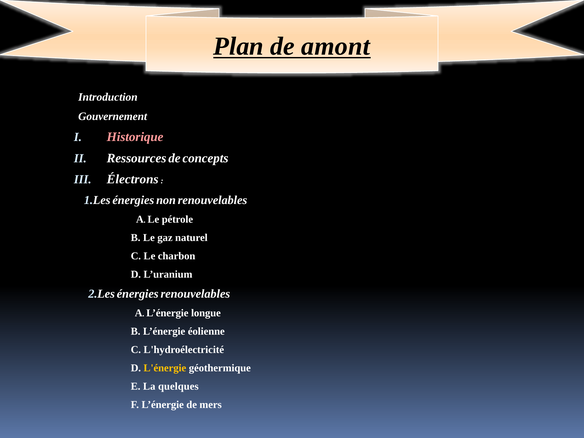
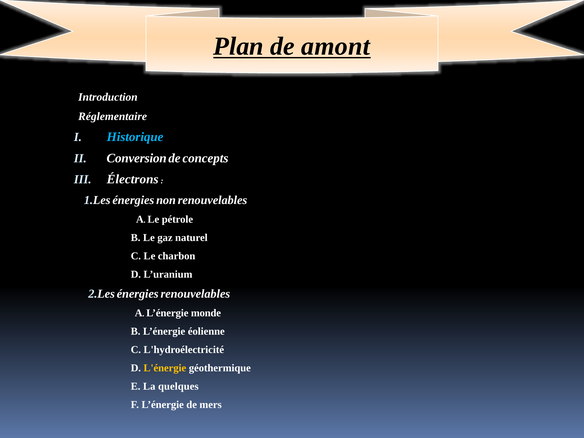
Gouvernement: Gouvernement -> Réglementaire (113, 116)
Historique colour: pink -> light blue (135, 137)
Ressources: Ressources -> Conversion (137, 158)
longue: longue -> monde (206, 313)
